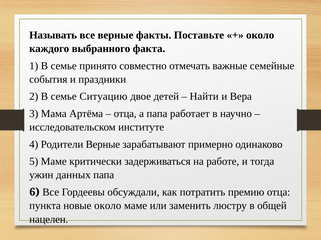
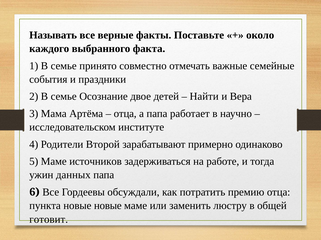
Ситуацию: Ситуацию -> Осознание (104, 97)
Родители Верные: Верные -> Второй (103, 145)
критически: критически -> источников (96, 162)
новые около: около -> новые (108, 206)
нацелен: нацелен -> готовит (49, 220)
